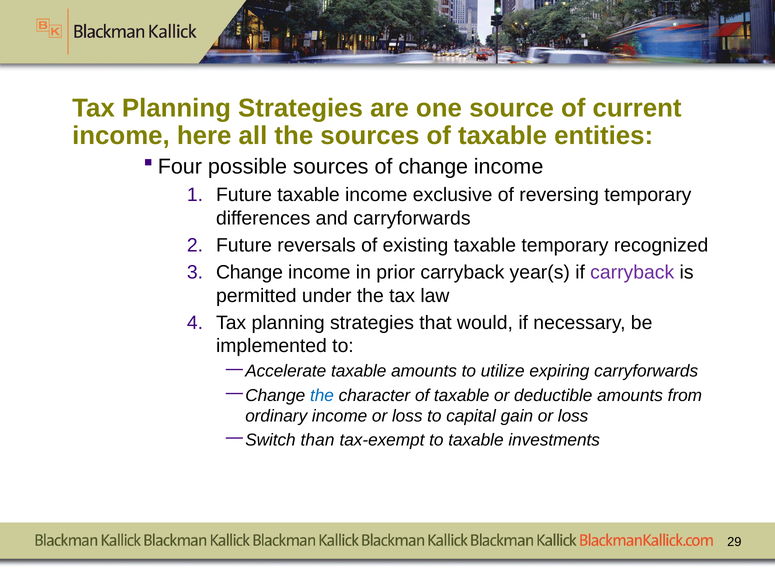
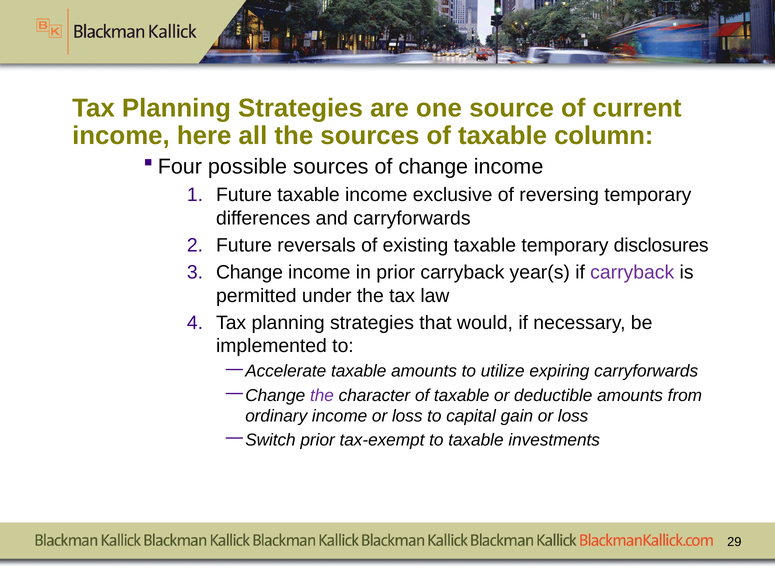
entities: entities -> column (604, 136)
recognized: recognized -> disclosures (661, 245)
the colour: blue -> purple (322, 396)
than: than -> prior (318, 440)
